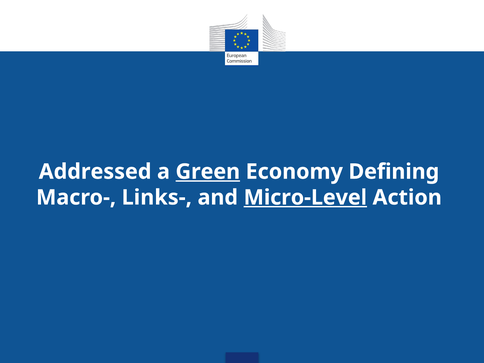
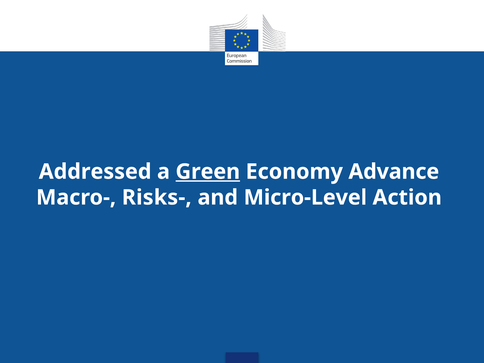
Defining: Defining -> Advance (394, 172)
Links-: Links- -> Risks- (157, 197)
Micro-Level underline: present -> none (305, 197)
